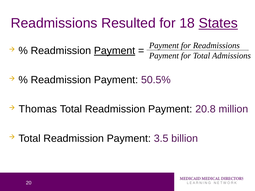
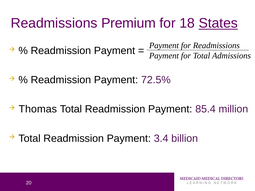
Resulted: Resulted -> Premium (129, 23)
Payment underline: present -> none (115, 51)
50.5%: 50.5% -> 72.5% (156, 80)
20.8: 20.8 -> 85.4 (205, 109)
3.5: 3.5 -> 3.4 (161, 139)
